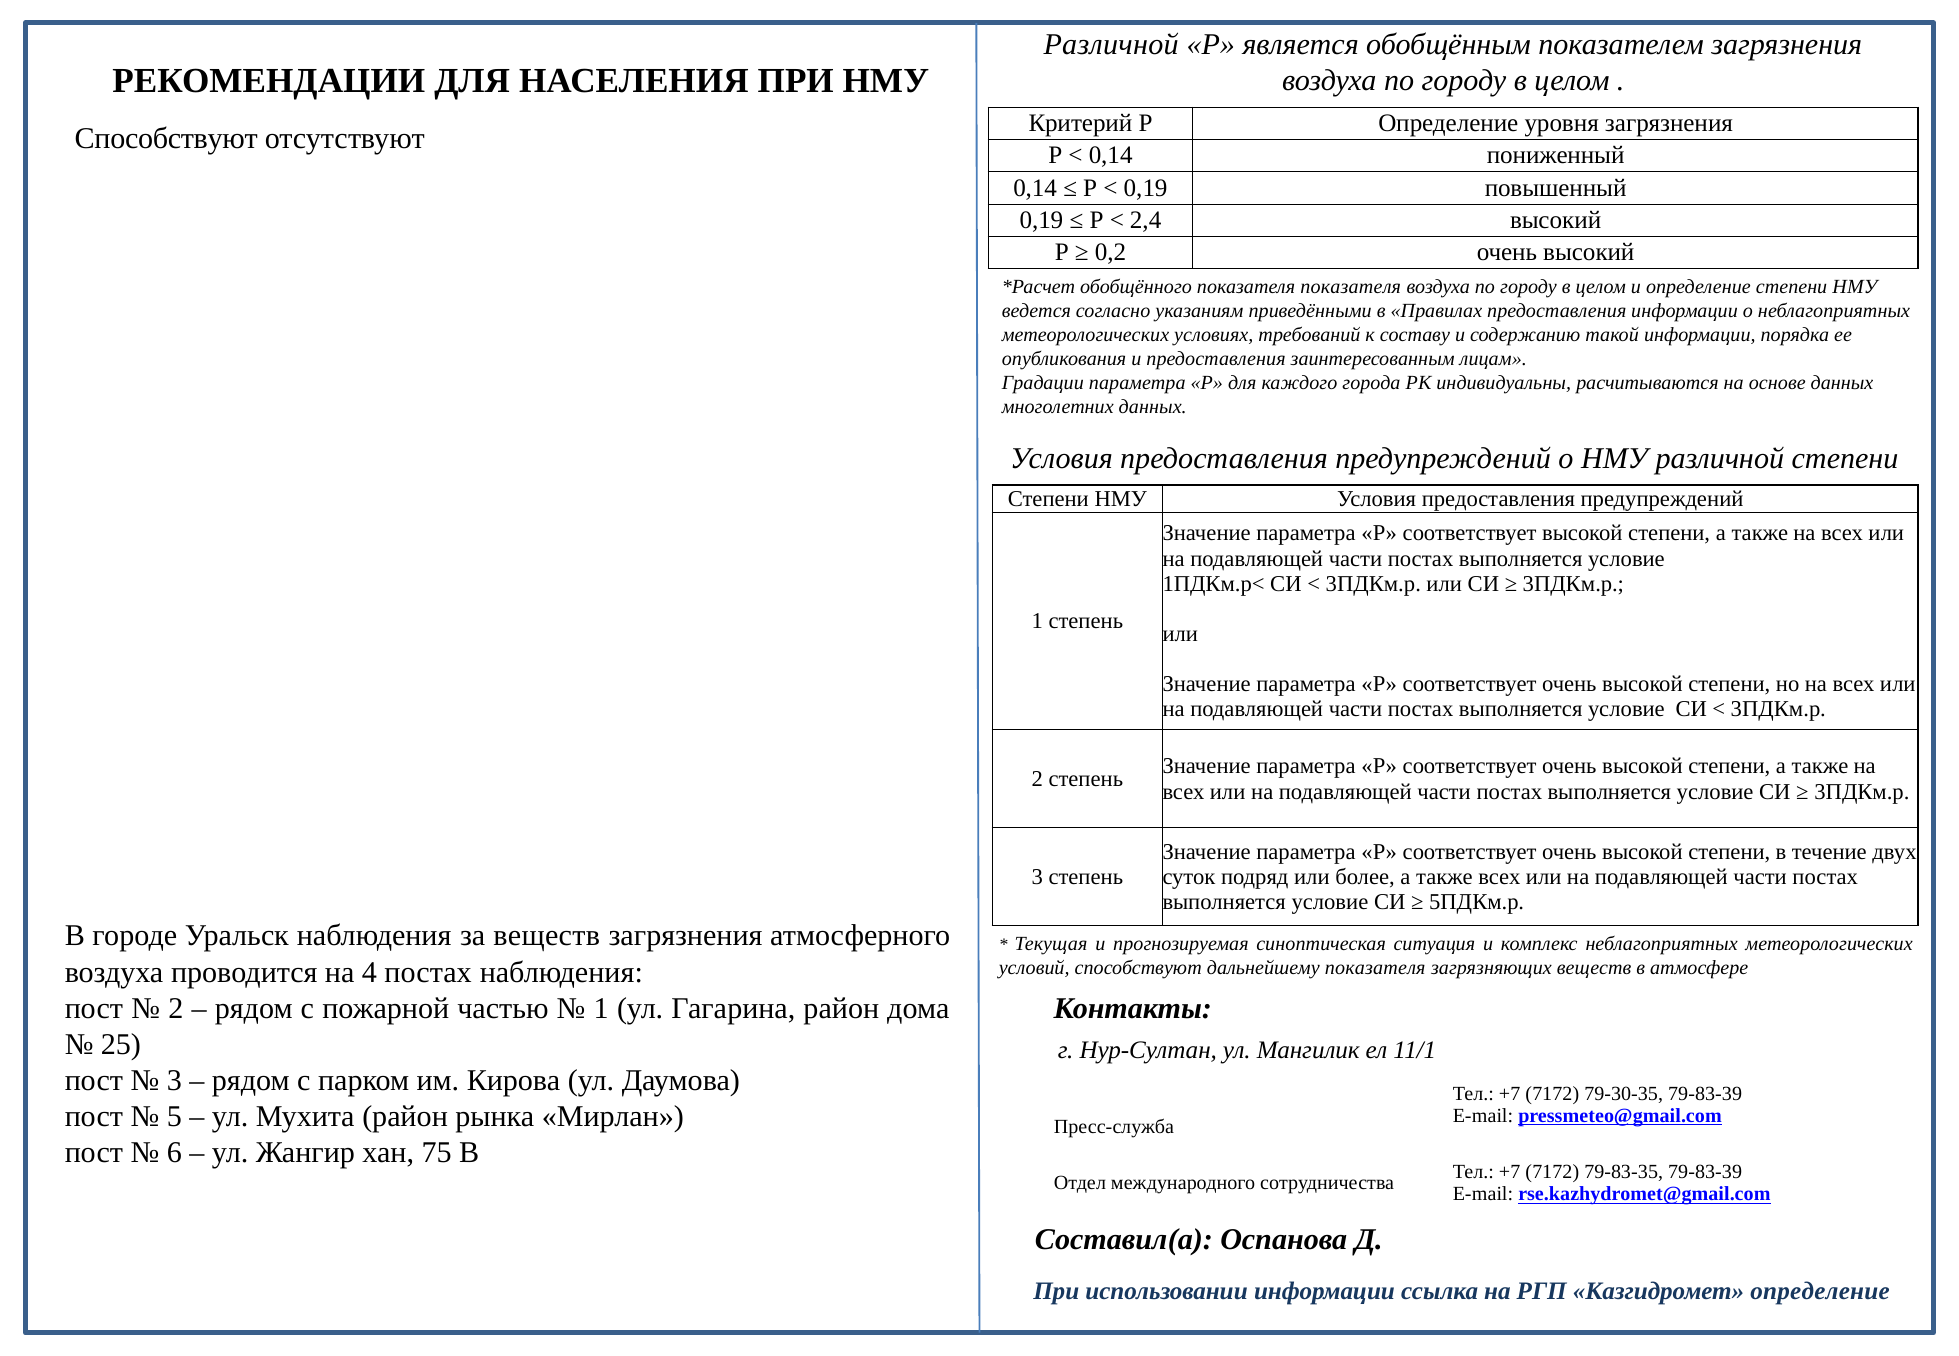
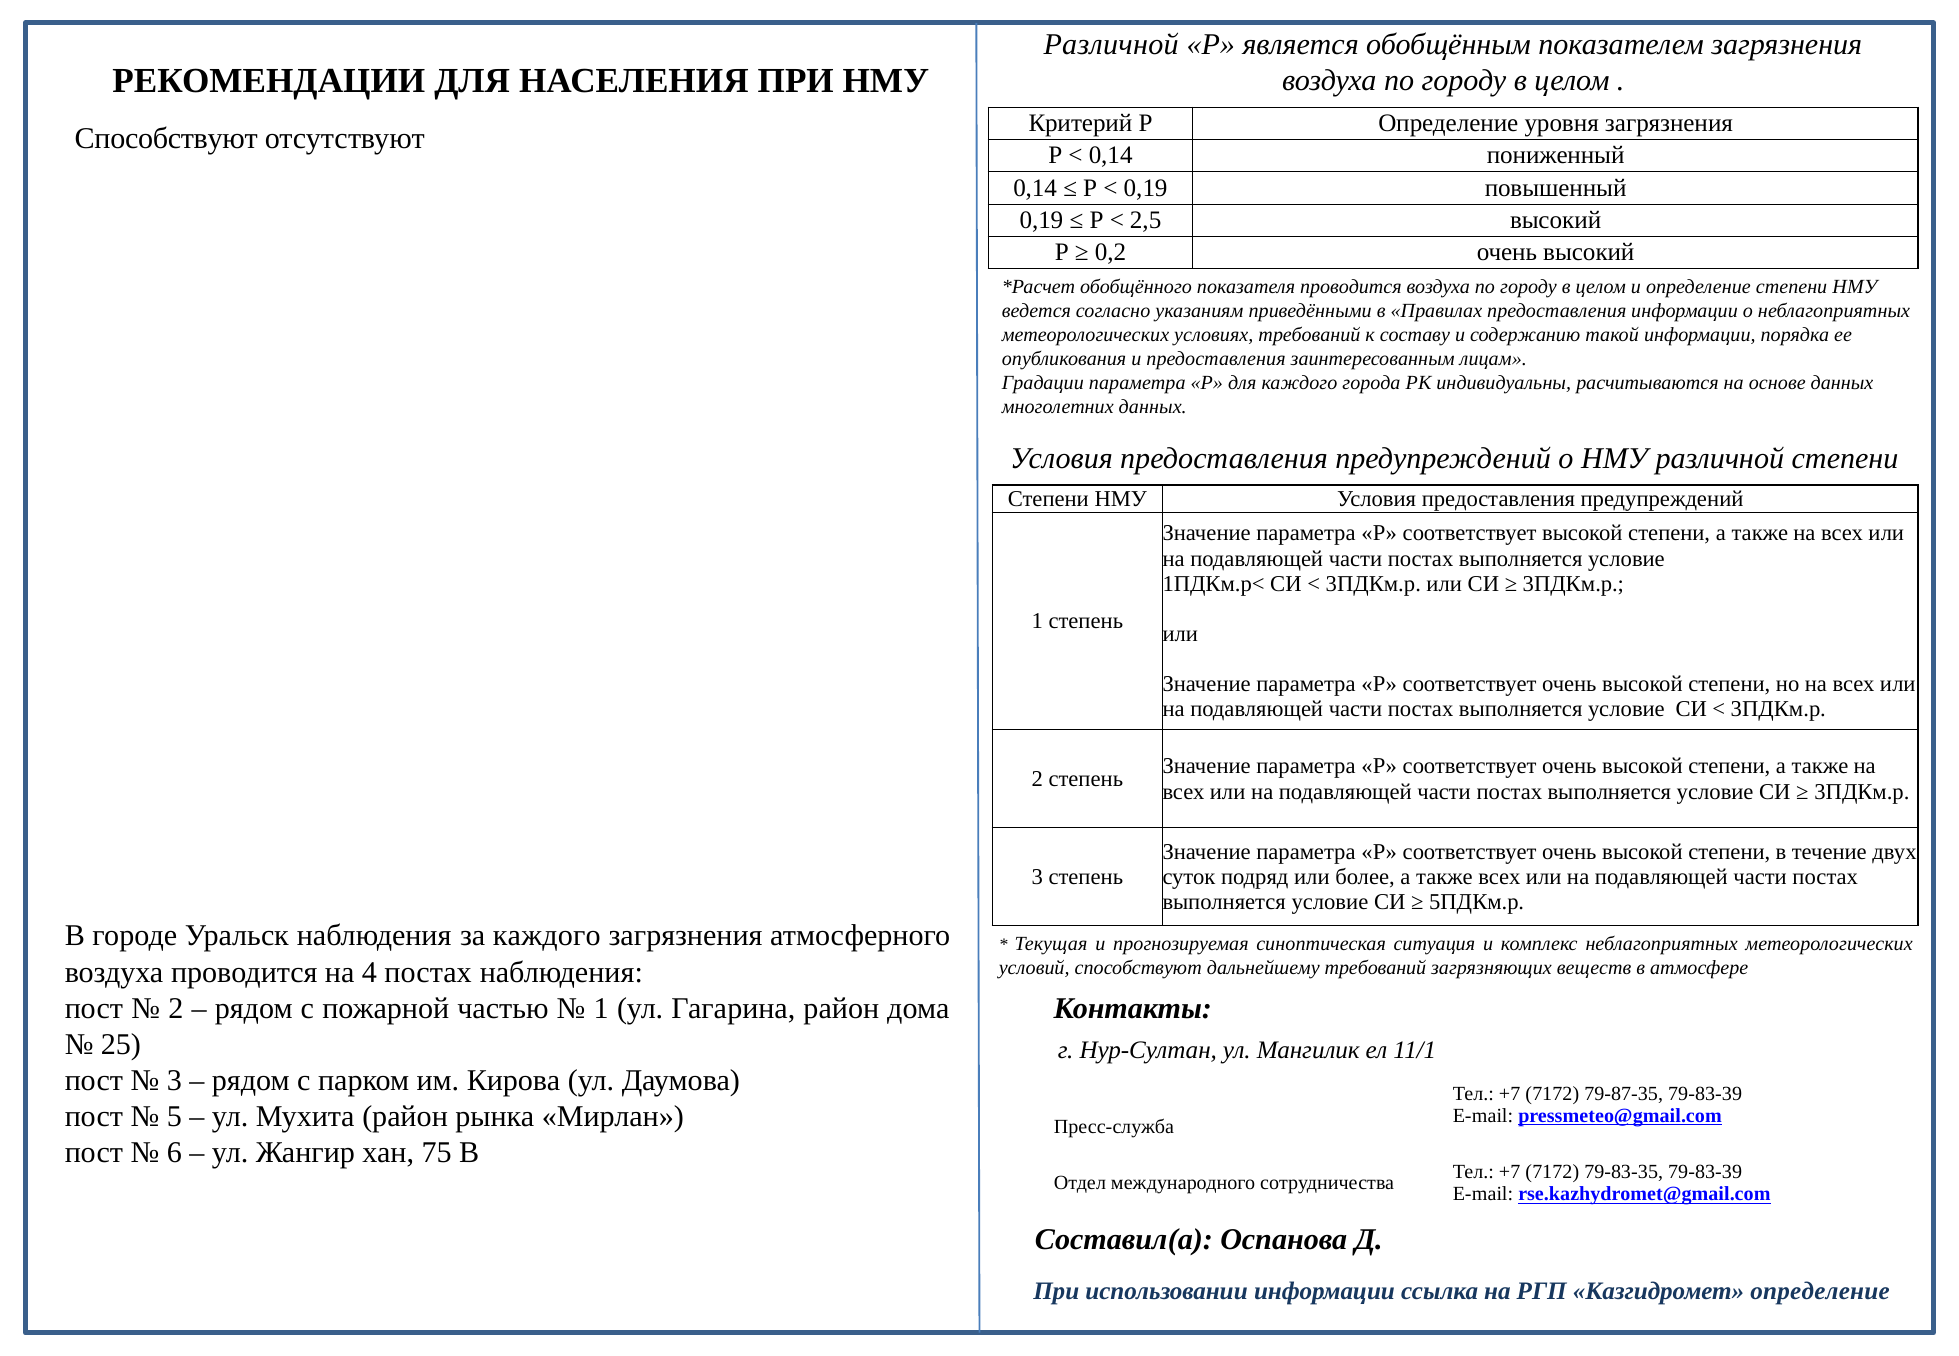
2,4: 2,4 -> 2,5 (1146, 220)
показателя показателя: показателя -> проводится (1351, 287)
за веществ: веществ -> каждого (547, 936)
дальнейшему показателя: показателя -> требований (1375, 968)
79-30-35: 79-30-35 -> 79-87-35 (1624, 1094)
